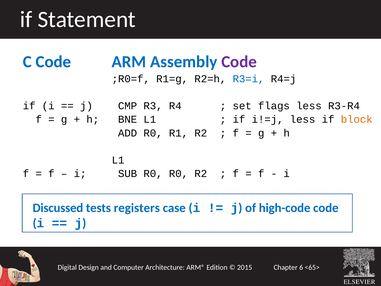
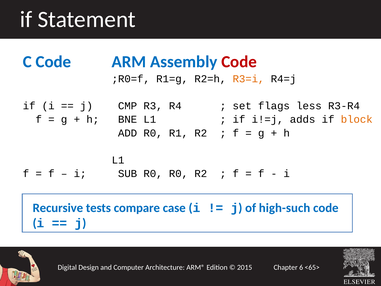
Code colour: purple -> red (239, 62)
R3=i colour: blue -> orange (249, 79)
i!=j less: less -> adds (303, 119)
Discussed: Discussed -> Recursive (58, 208)
registers: registers -> compare (137, 208)
high-code: high-code -> high-such (285, 208)
